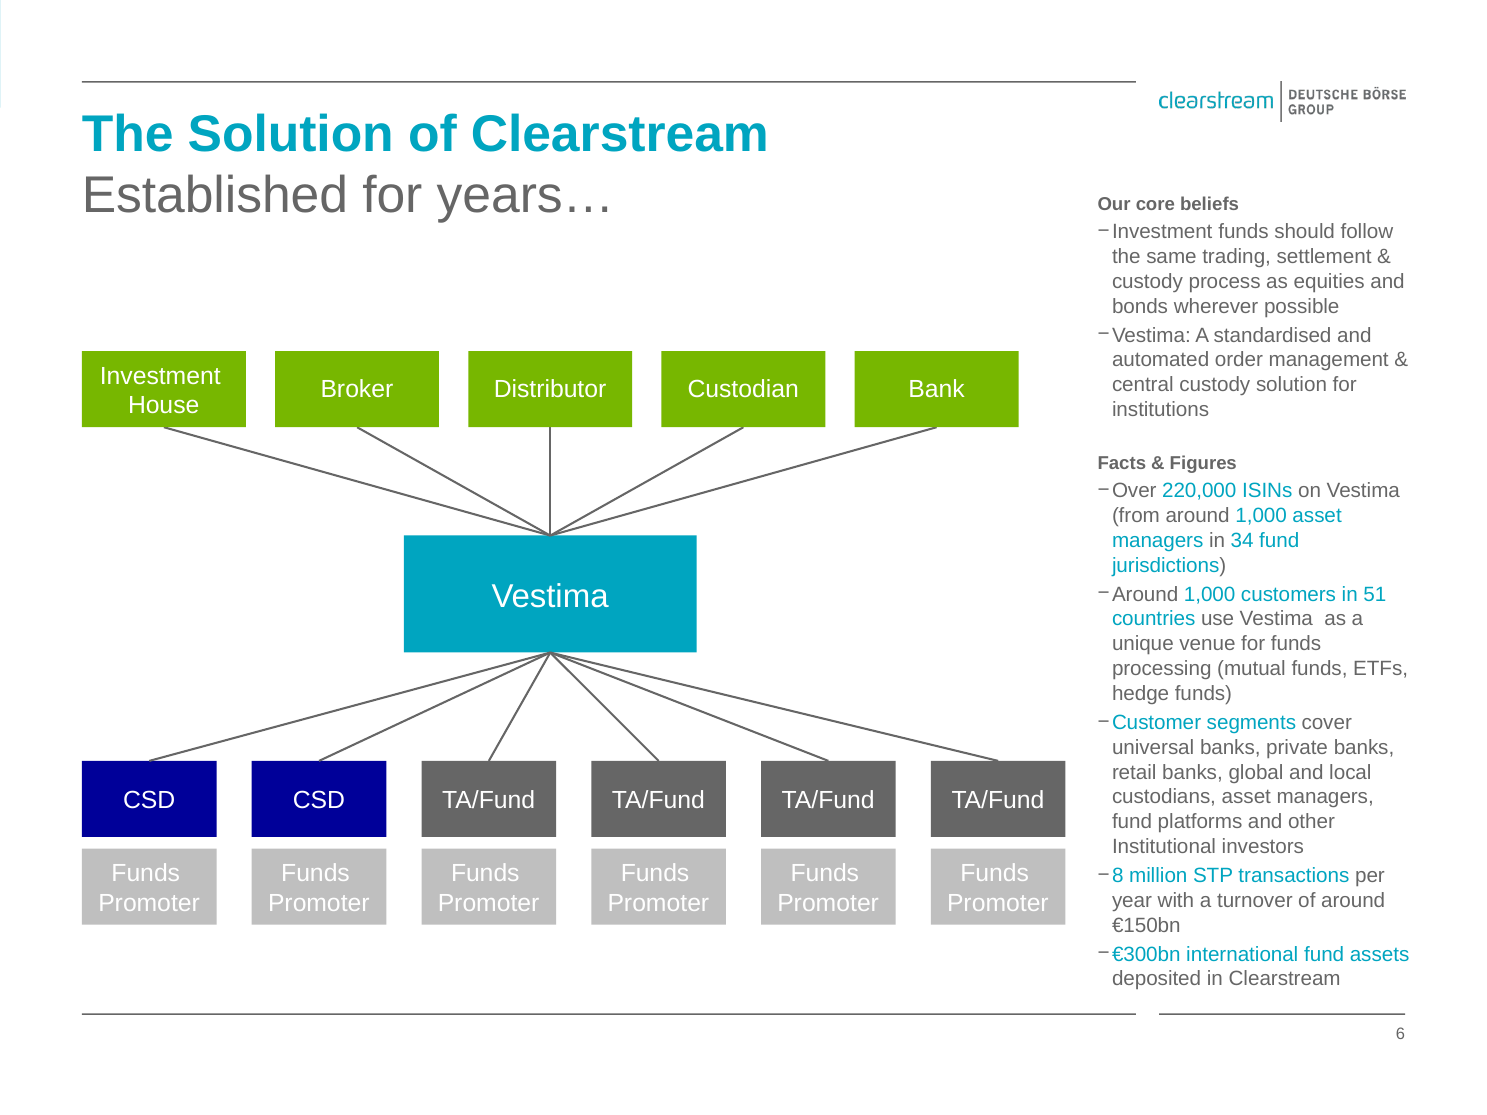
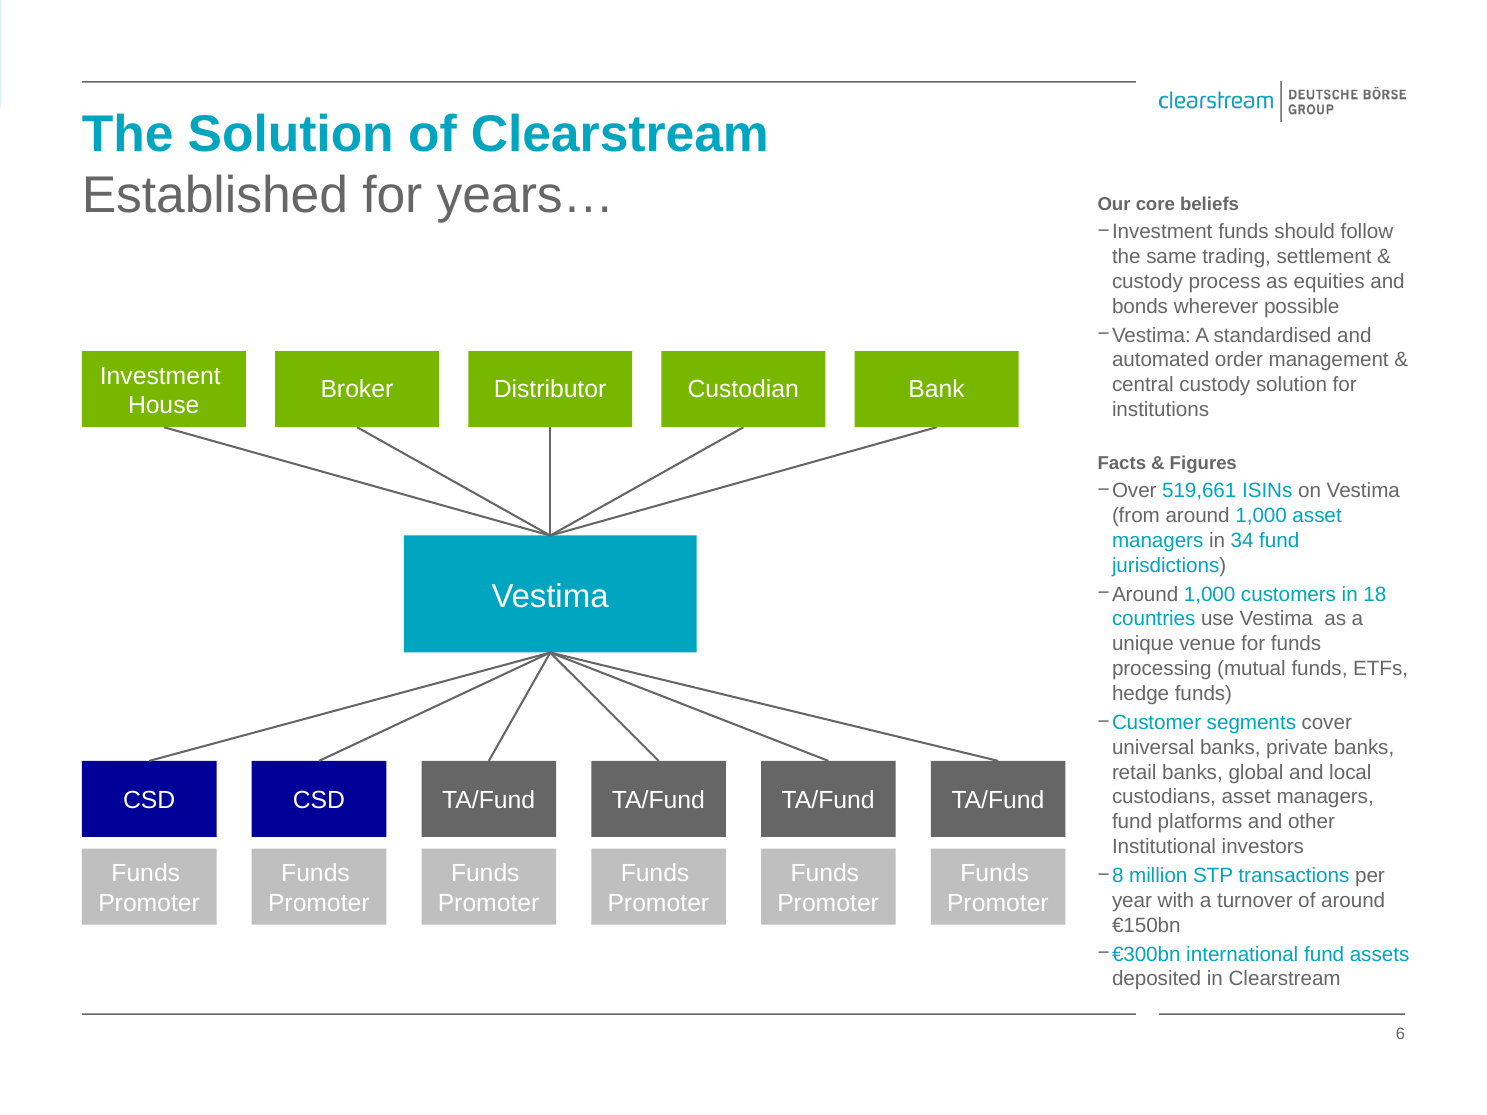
220,000: 220,000 -> 519,661 (1199, 491)
51: 51 -> 18 (1375, 594)
